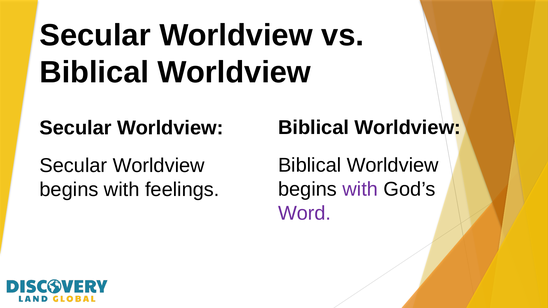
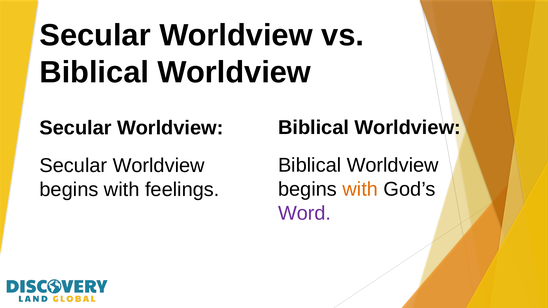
with colour: purple -> orange (360, 189)
